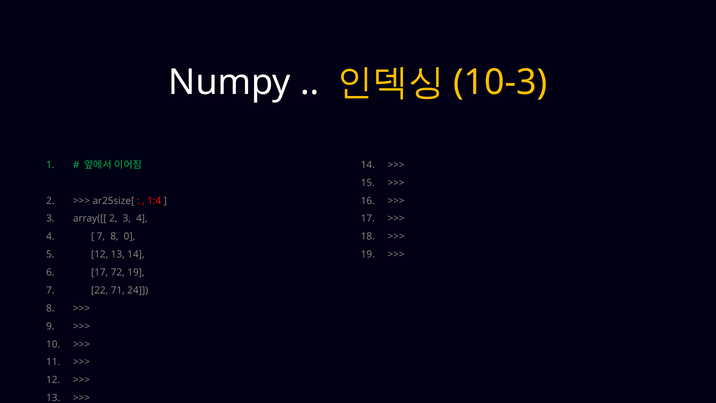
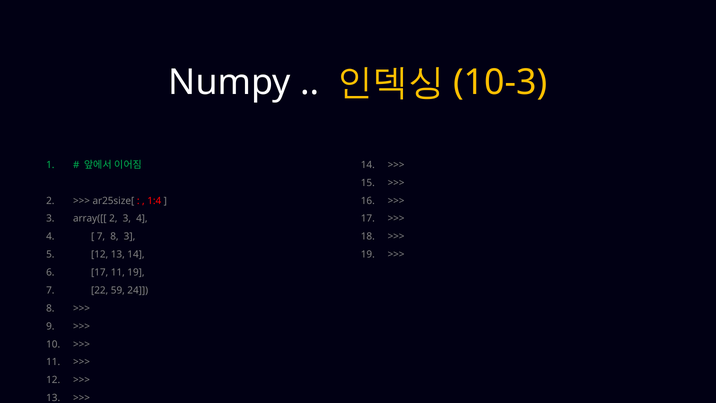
8 0: 0 -> 3 (130, 236)
17 72: 72 -> 11 (118, 272)
71: 71 -> 59 (118, 290)
